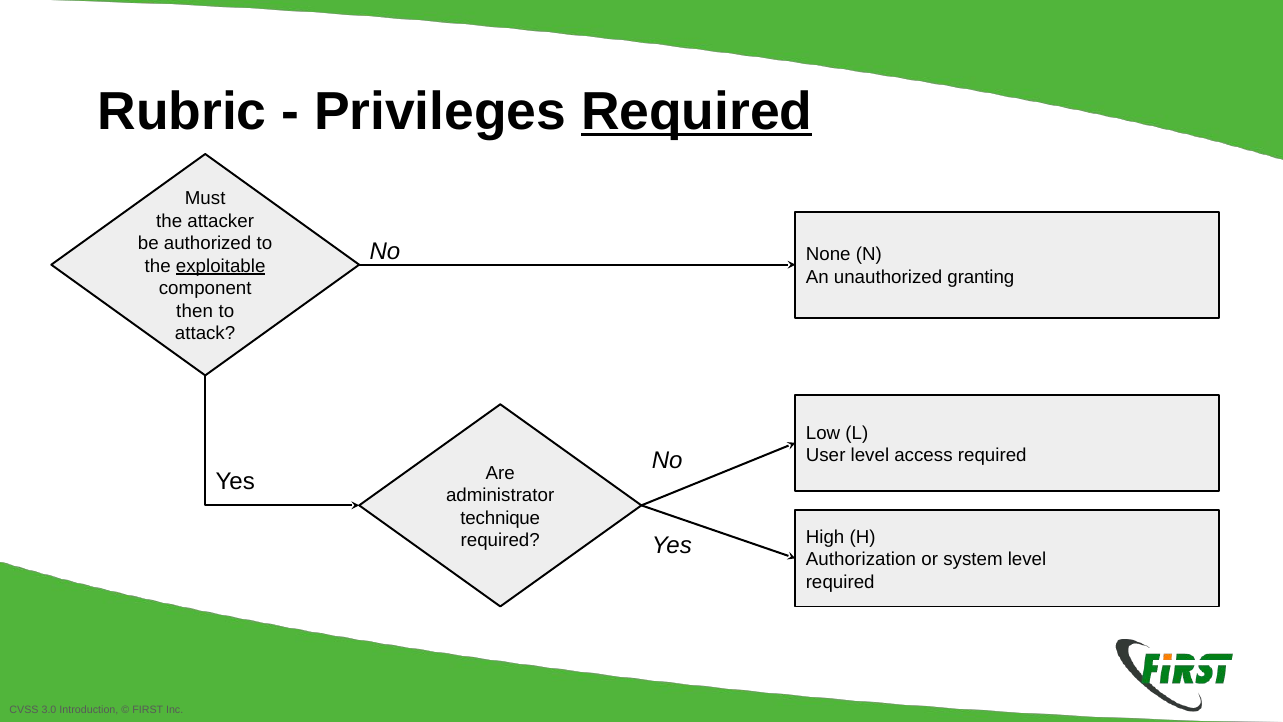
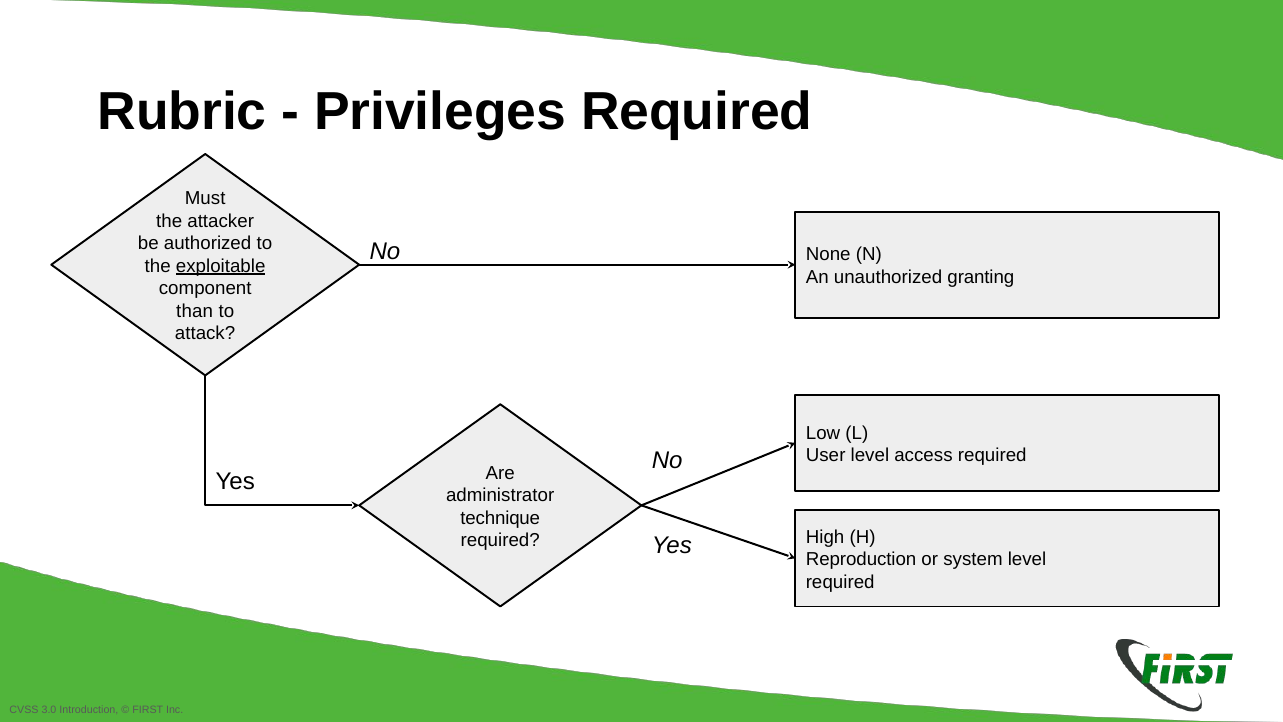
Required underline: present -> none (697, 112)
then: then -> than (195, 311)
Authorization: Authorization -> Reproduction (861, 560)
